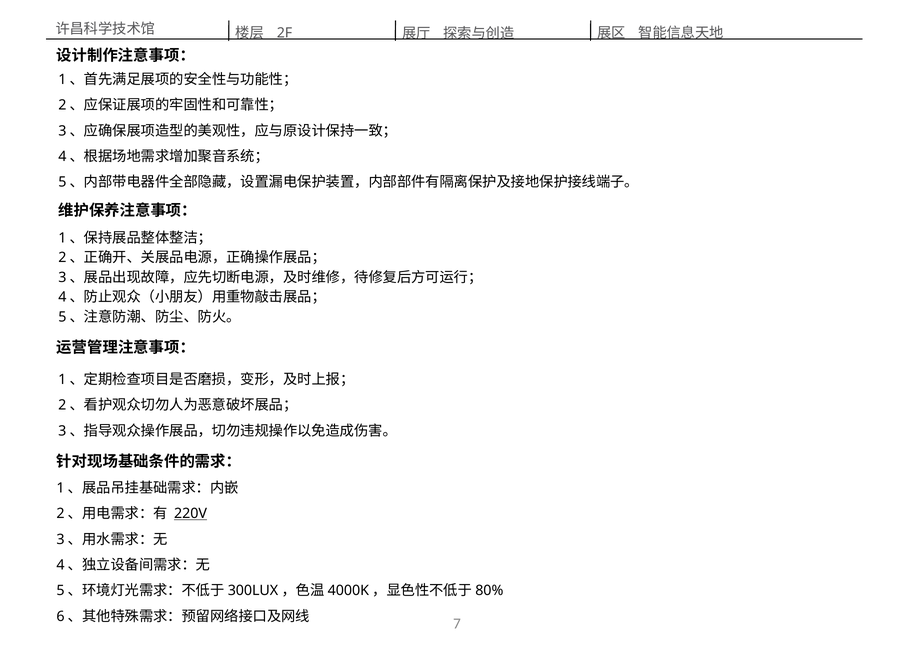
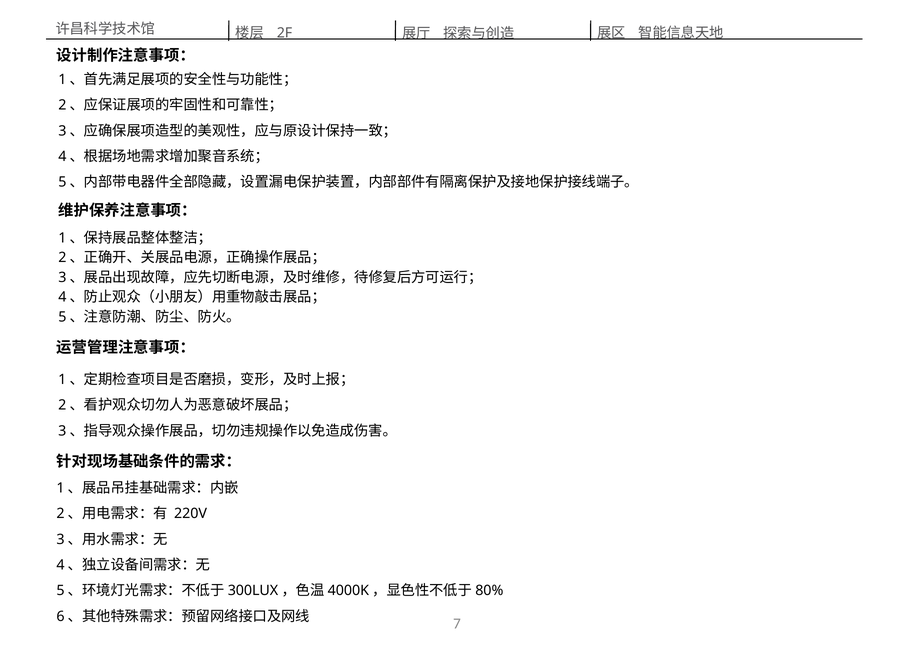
220V underline: present -> none (191, 514)
